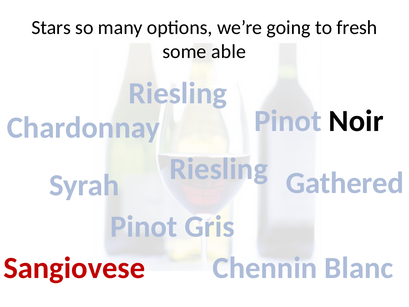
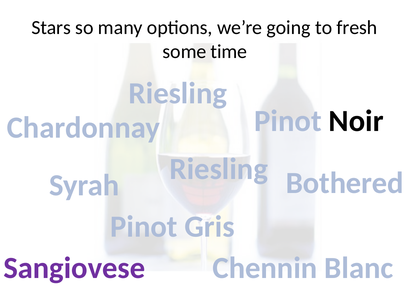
able: able -> time (229, 52)
Gathered: Gathered -> Bothered (345, 183)
Sangiovese colour: red -> purple (74, 268)
